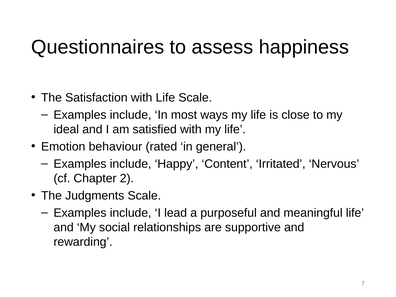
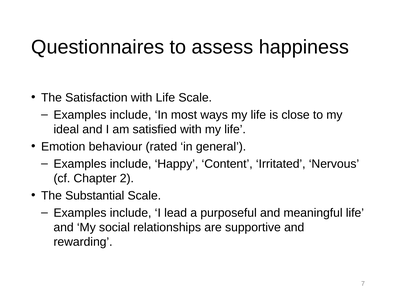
Judgments: Judgments -> Substantial (95, 196)
